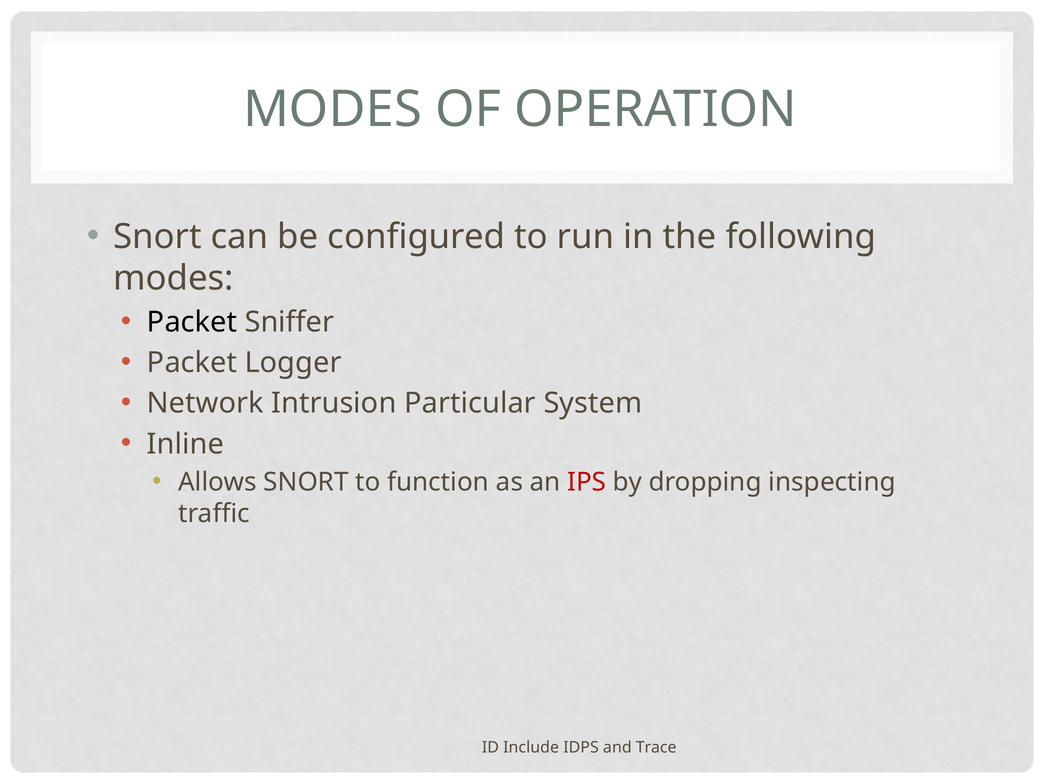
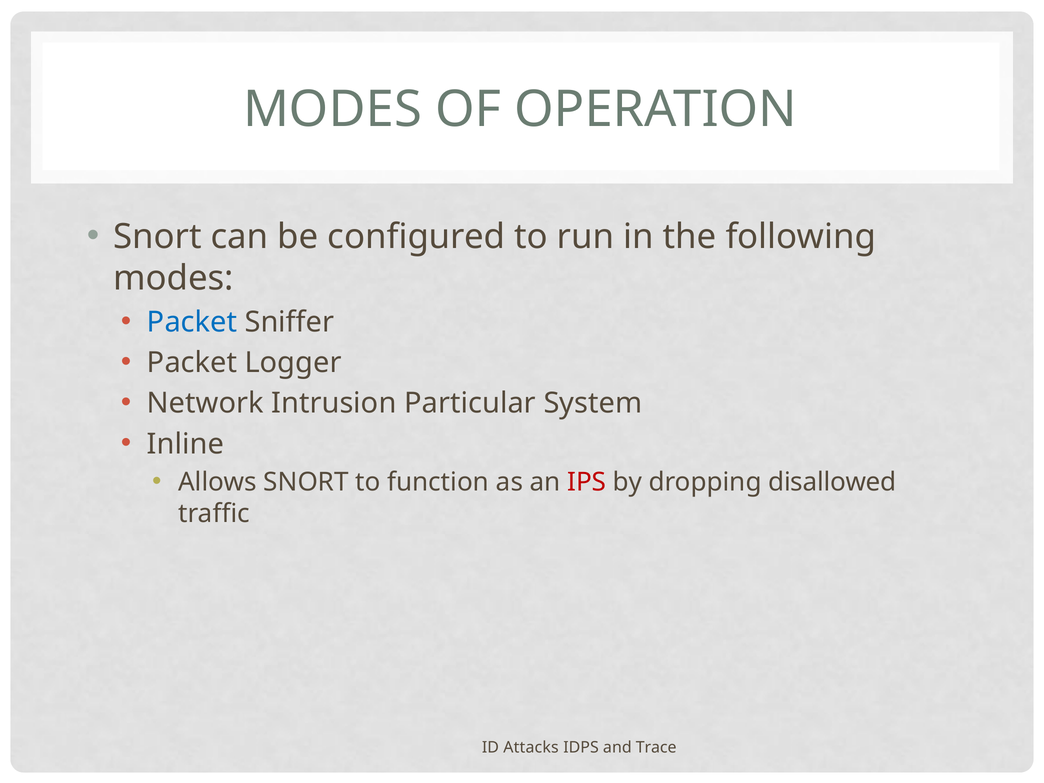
Packet colour: black -> blue (192, 322)
inspecting: inspecting -> disallowed (832, 482)
Include: Include -> Attacks (531, 748)
